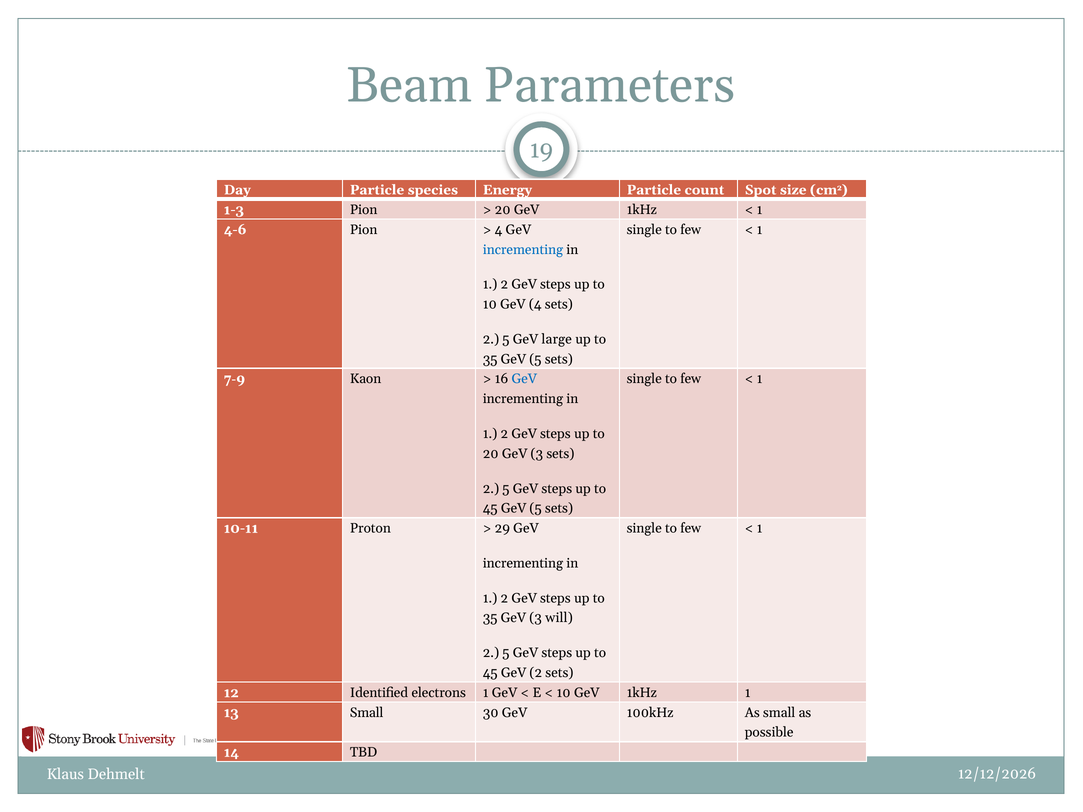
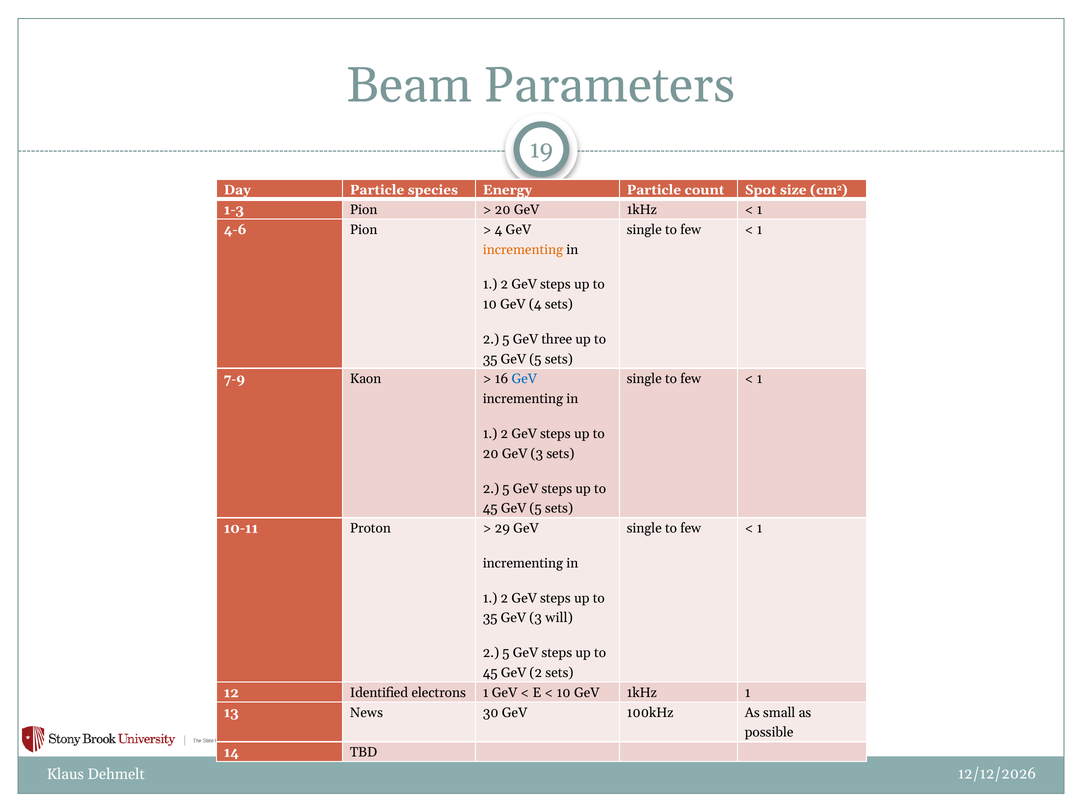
incrementing colour: blue -> orange (523, 250)
large: large -> three (557, 339)
13 Small: Small -> News (366, 713)
